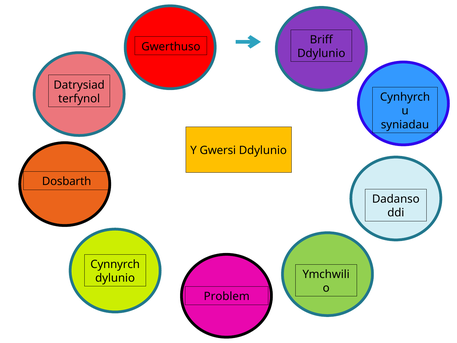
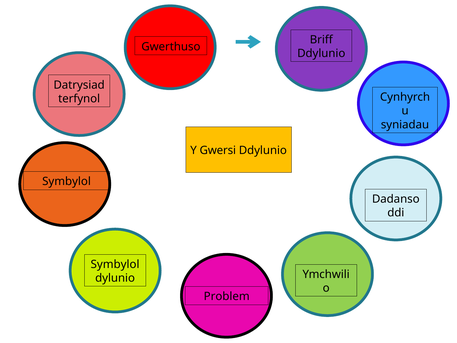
Dosbarth: Dosbarth -> Symbylol (67, 181)
Cynnyrch: Cynnyrch -> Symbylol (115, 264)
